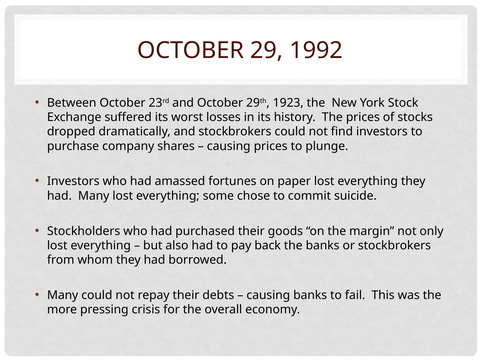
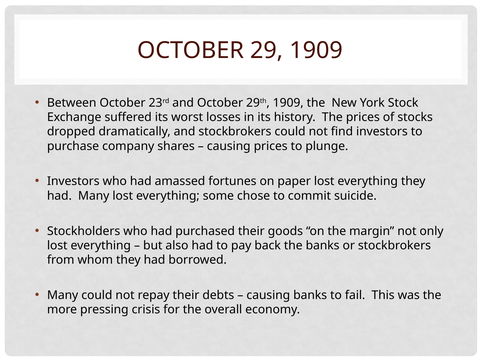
29 1992: 1992 -> 1909 (316, 51)
29th 1923: 1923 -> 1909 (288, 103)
